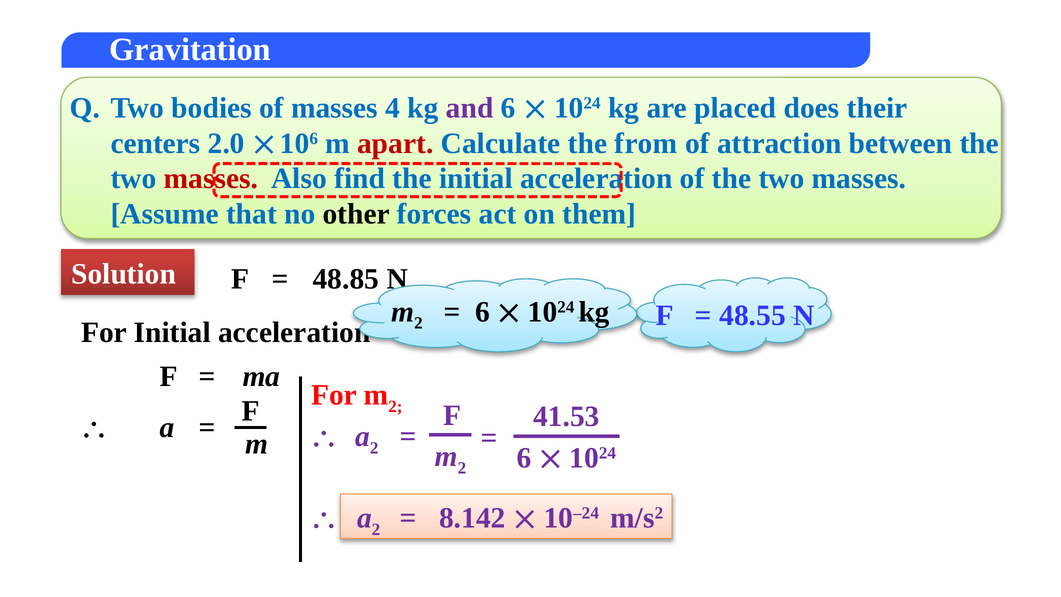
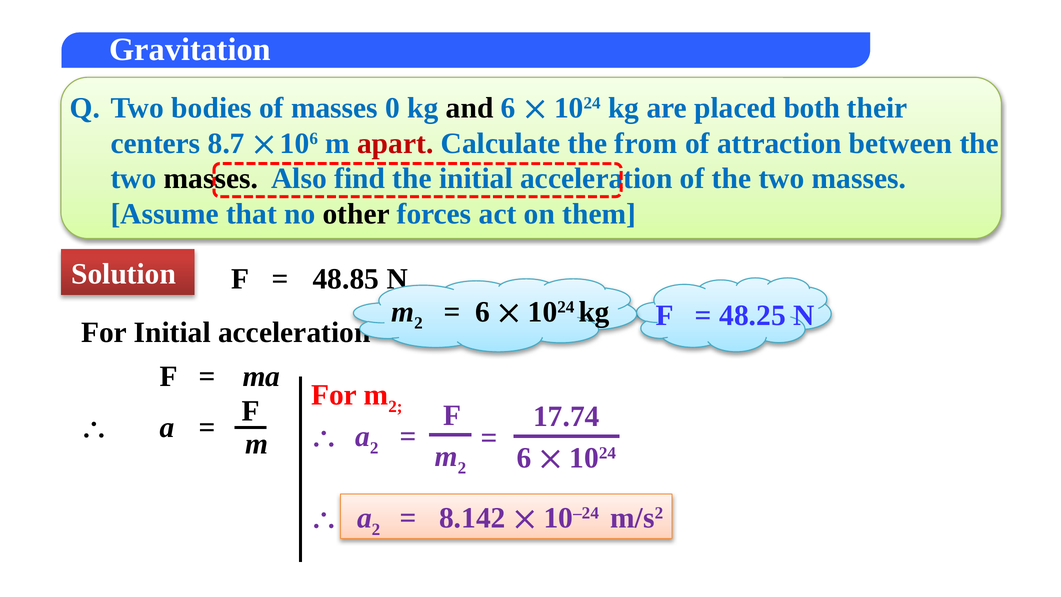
4: 4 -> 0 (393, 108)
and colour: purple -> black (470, 108)
does: does -> both (812, 108)
2.0: 2.0 -> 8.7 (226, 143)
masses colour: red -> black (211, 179)
48.55: 48.55 -> 48.25 (753, 315)
41.53: 41.53 -> 17.74 (566, 416)
